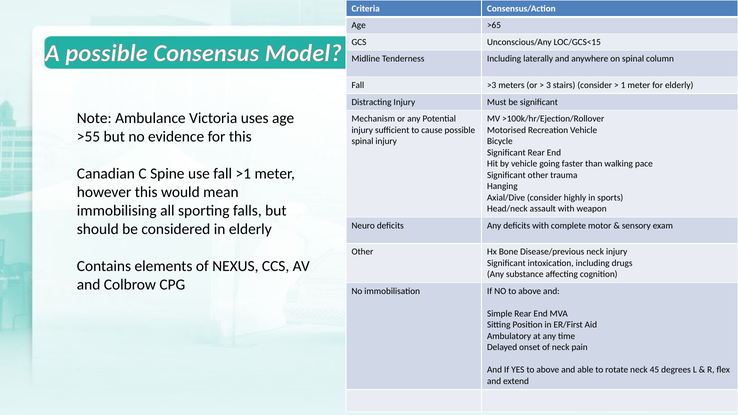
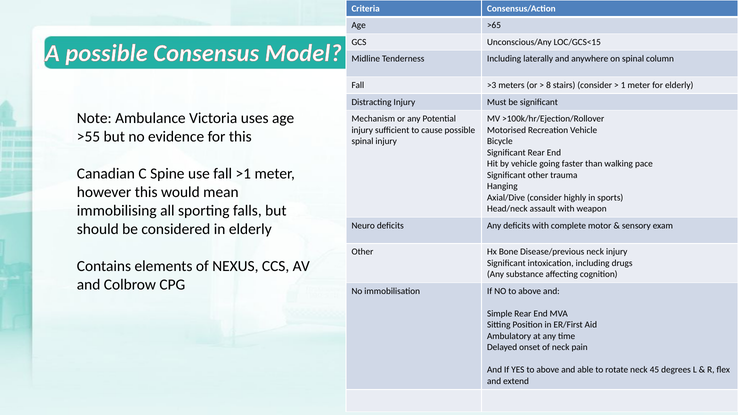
3: 3 -> 8 (549, 85)
